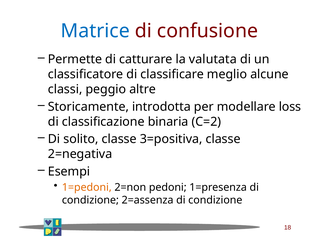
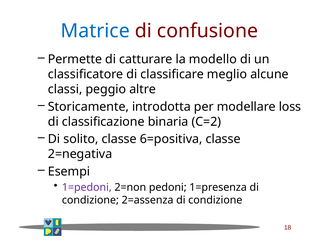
valutata: valutata -> modello (213, 59)
3=positiva: 3=positiva -> 6=positiva (171, 139)
1=pedoni colour: orange -> purple (87, 187)
